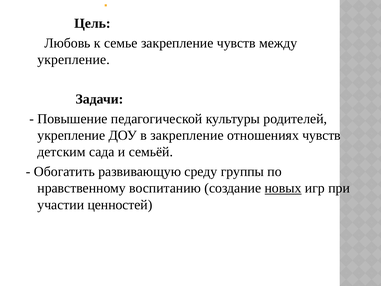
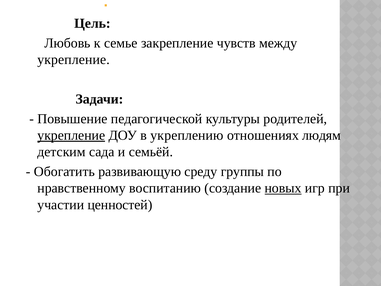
укрепление underline: none -> present (71, 135)
в закрепление: закрепление -> укреплению (187, 135)
отношениях чувств: чувств -> людям (322, 135)
